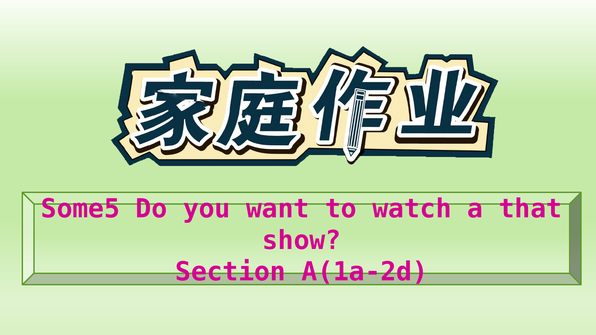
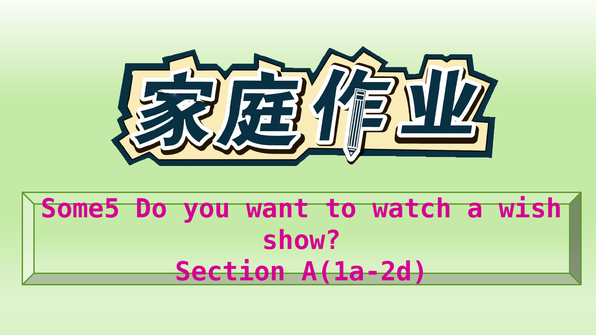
that: that -> wish (530, 209)
